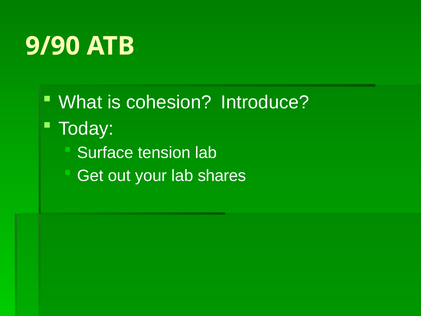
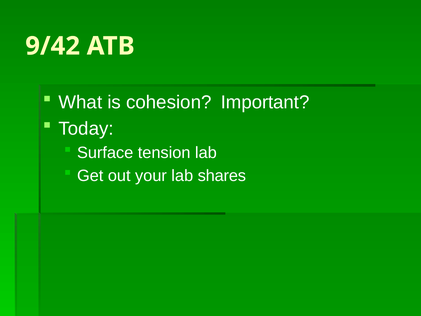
9/90: 9/90 -> 9/42 (53, 46)
Introduce: Introduce -> Important (265, 102)
